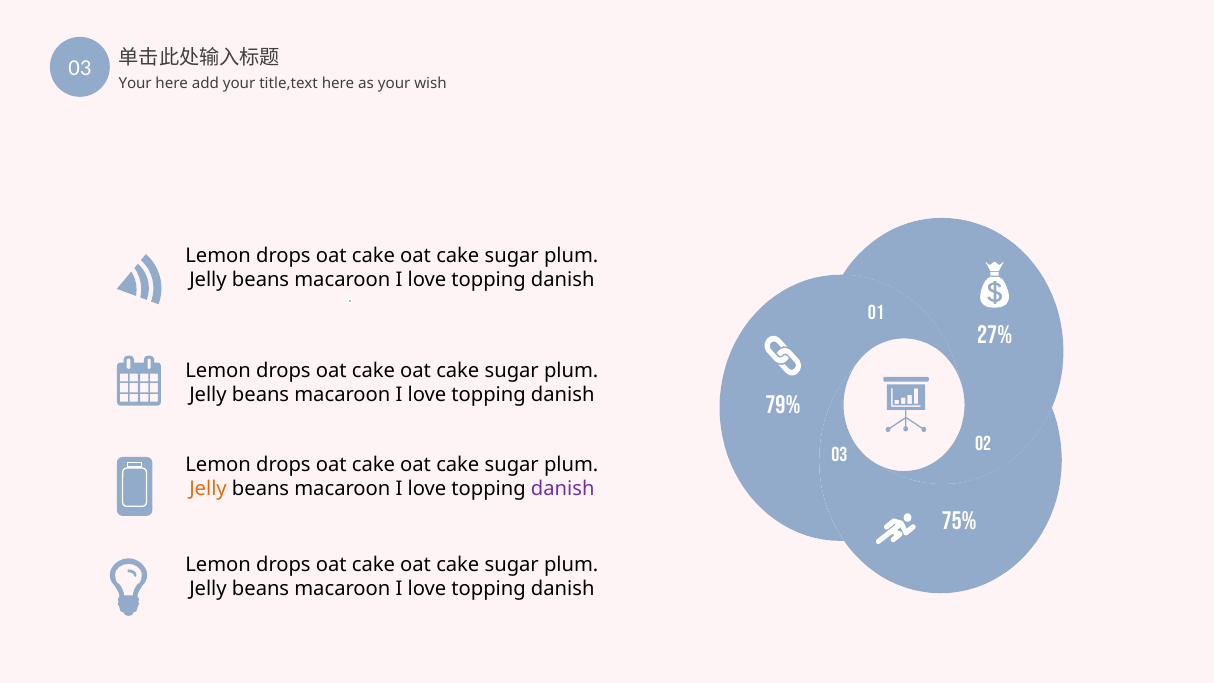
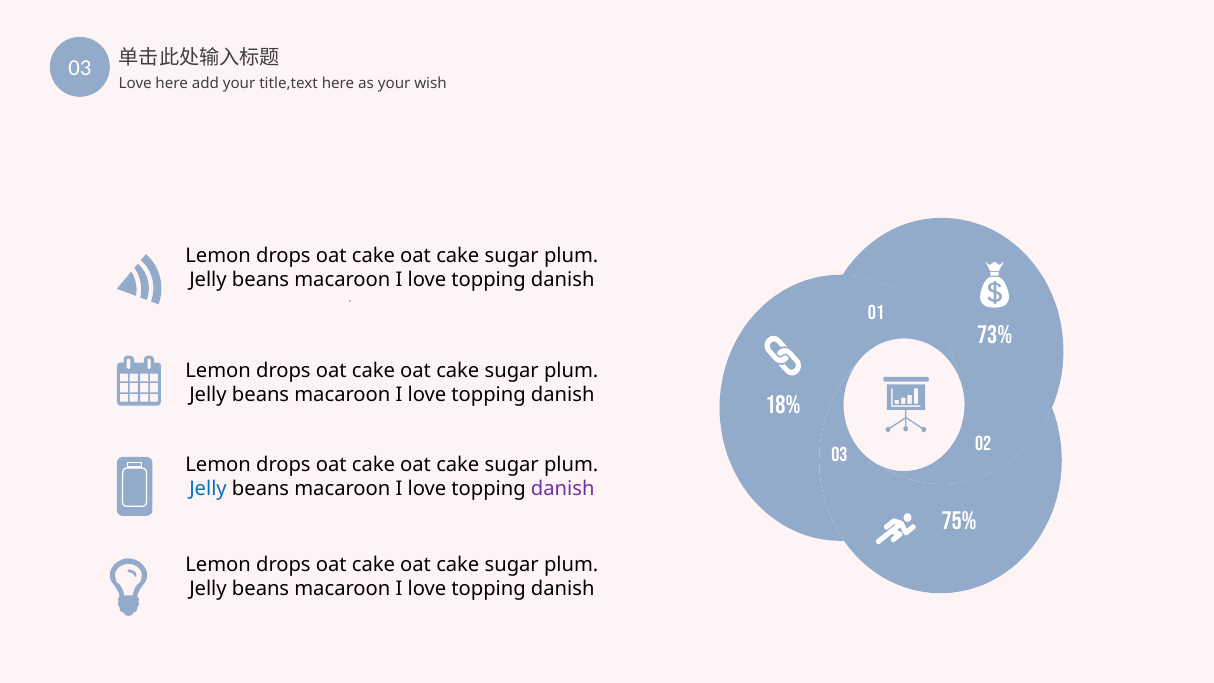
Your: Your -> Love (135, 84)
27%: 27% -> 73% (995, 335)
79%: 79% -> 18% (783, 405)
Jelly colour: orange -> blue (208, 489)
